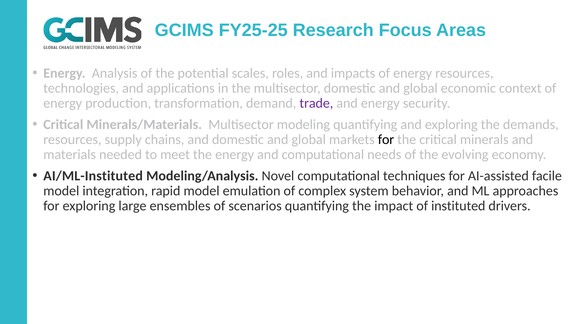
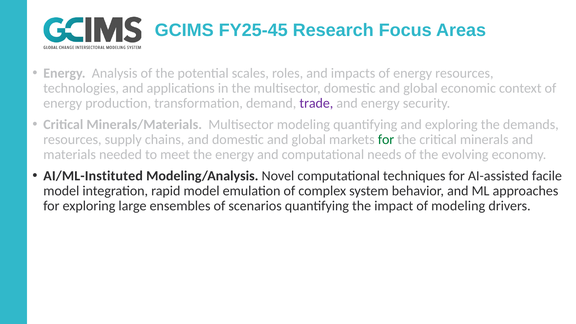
FY25-25: FY25-25 -> FY25-45 (253, 30)
for colour: black -> green (386, 140)
of instituted: instituted -> modeling (458, 206)
